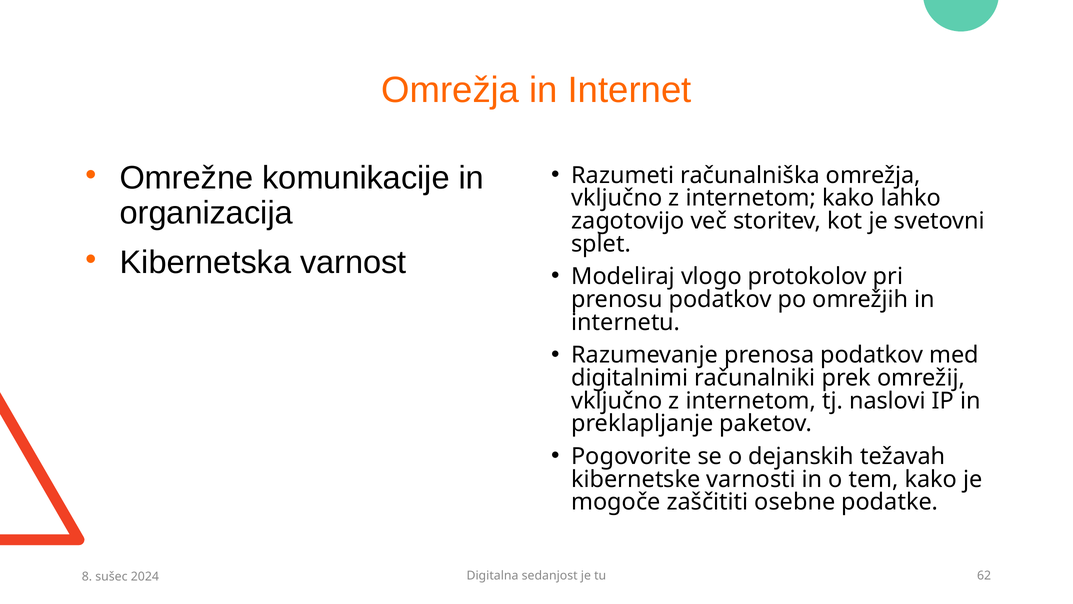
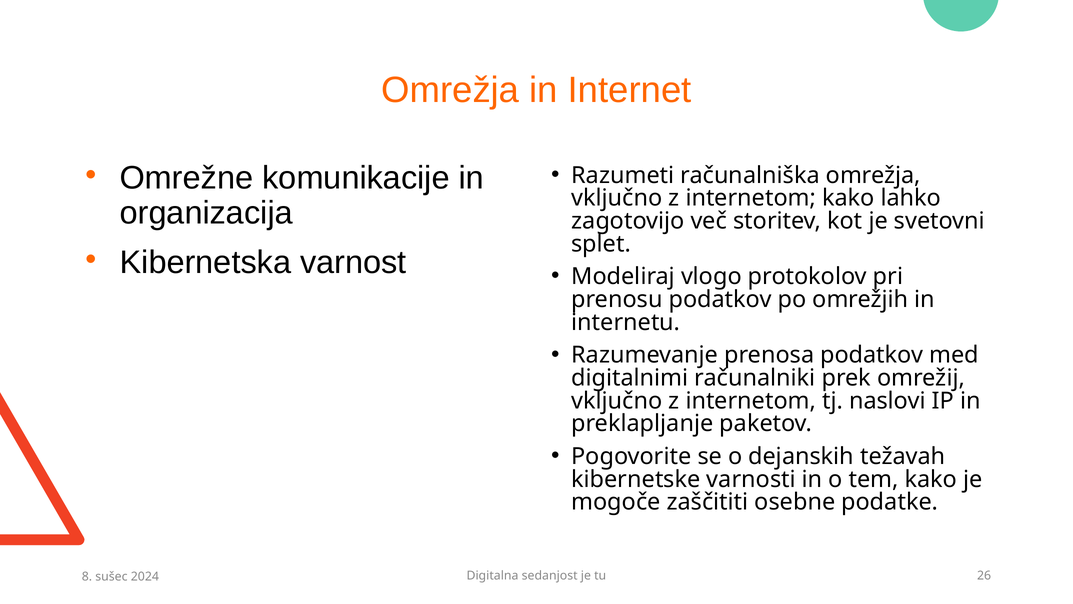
62: 62 -> 26 (984, 575)
